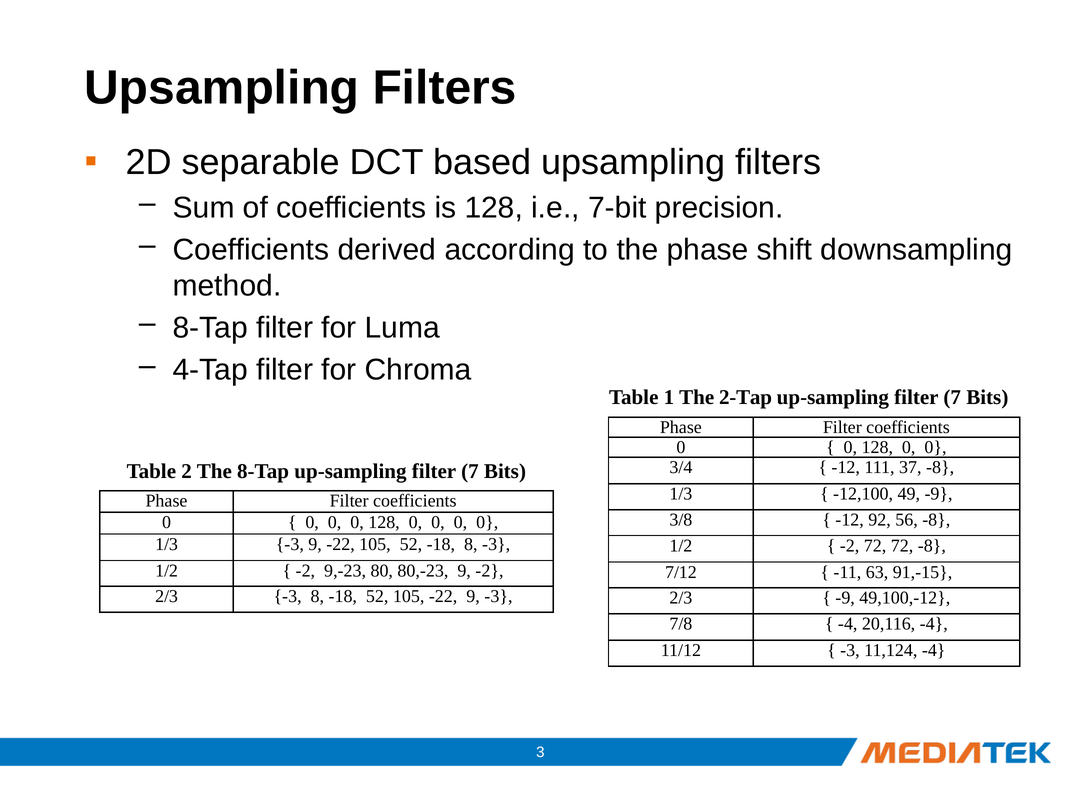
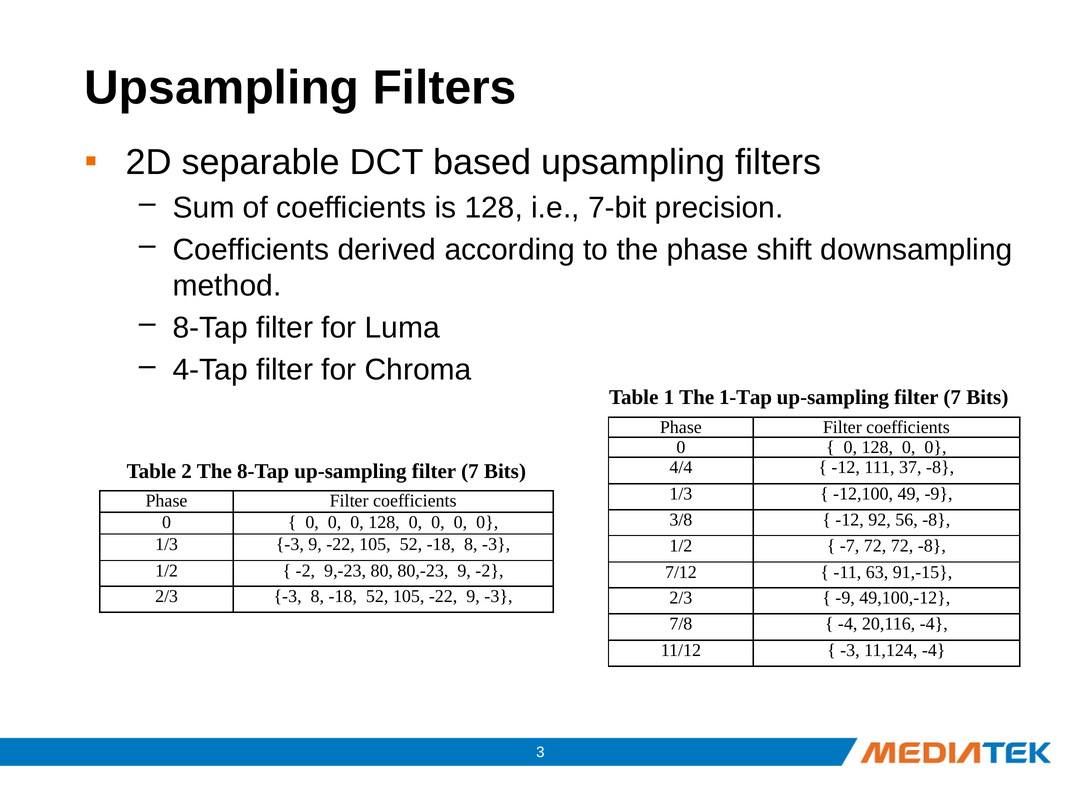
2-Tap: 2-Tap -> 1-Tap (746, 397)
3/4: 3/4 -> 4/4 (681, 467)
-2: -2 -> -7 (850, 545)
